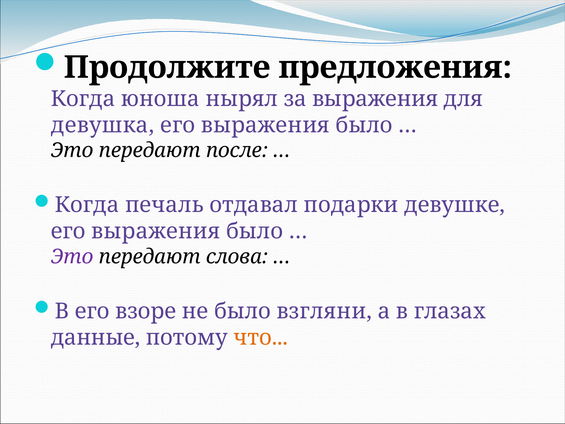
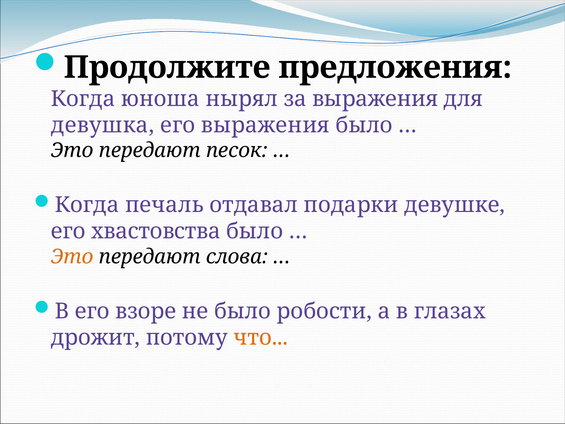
после: после -> песок (237, 150)
выражения: выражения -> хвастовства (156, 231)
Это colour: purple -> orange (72, 257)
взгляни: взгляни -> робости (324, 311)
данные: данные -> дрожит (95, 337)
